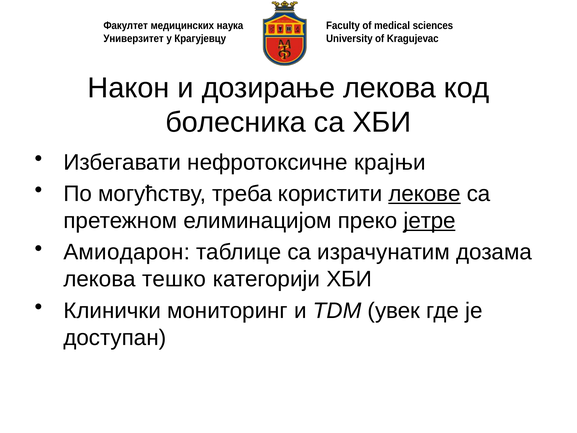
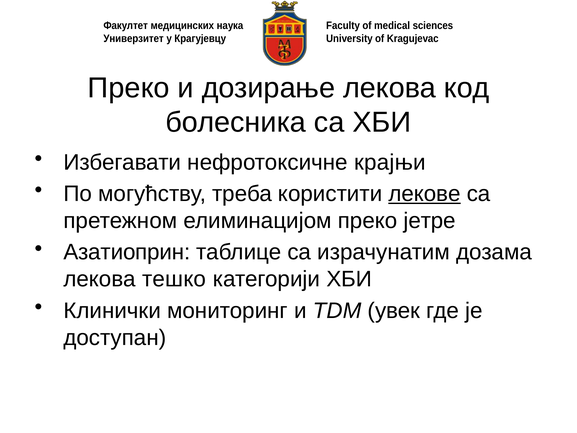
Након: Након -> Преко (129, 88)
јетре underline: present -> none (430, 221)
Амиодарон: Амиодарон -> Азатиоприн (127, 252)
